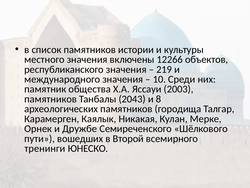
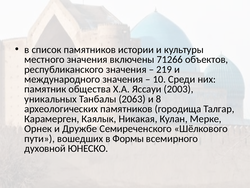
12266: 12266 -> 71266 (170, 59)
памятников: памятников -> уникальных (51, 99)
2043: 2043 -> 2063 (132, 99)
Второй: Второй -> Формы (128, 138)
тренинги: тренинги -> духовной (45, 148)
